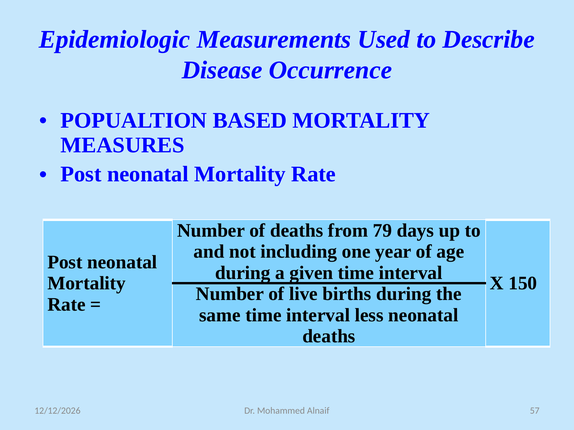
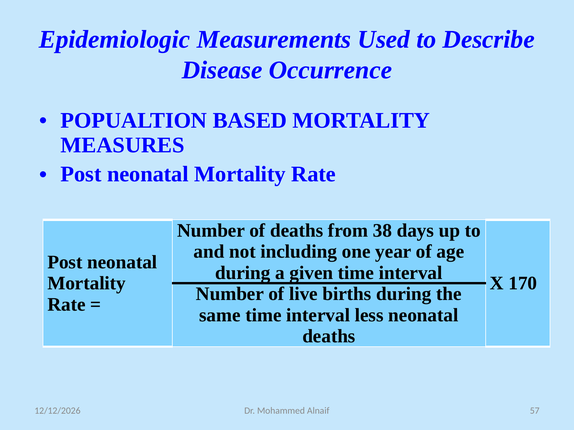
79: 79 -> 38 (382, 231)
150: 150 -> 170 (523, 284)
